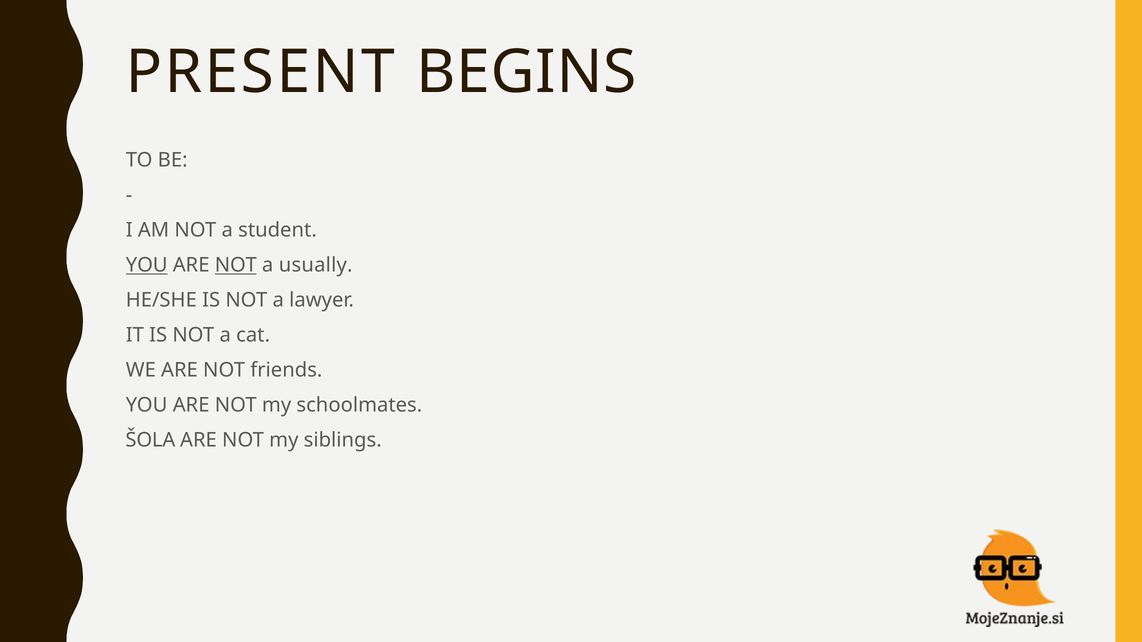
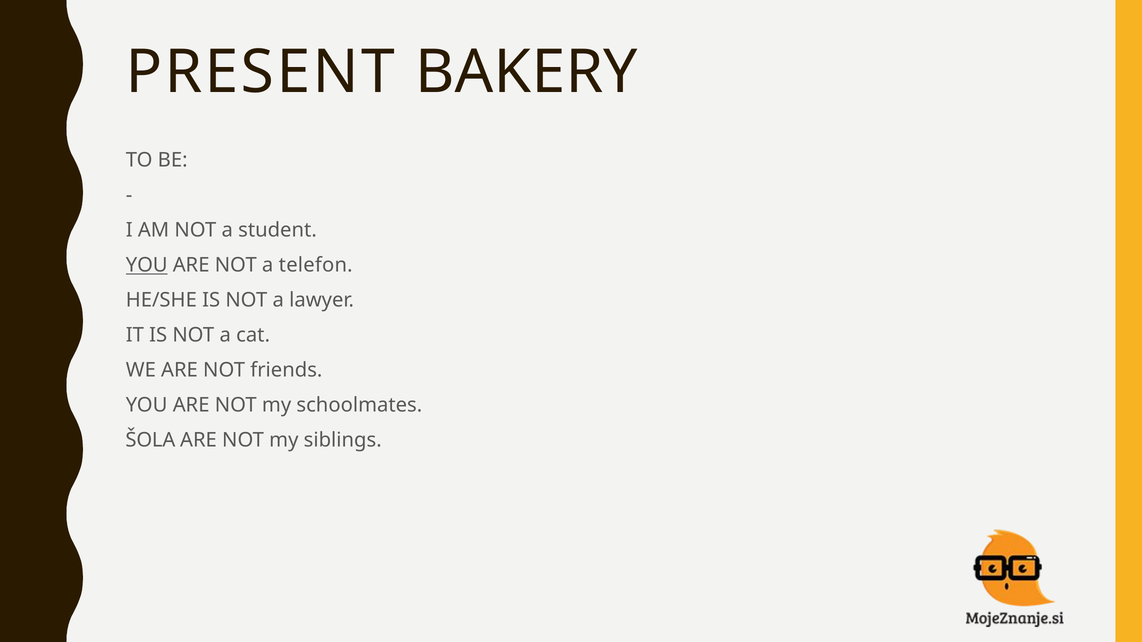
BEGINS: BEGINS -> BAKERY (527, 72)
NOT underline: present -> none (236, 265)
usually: usually -> telefon (316, 265)
